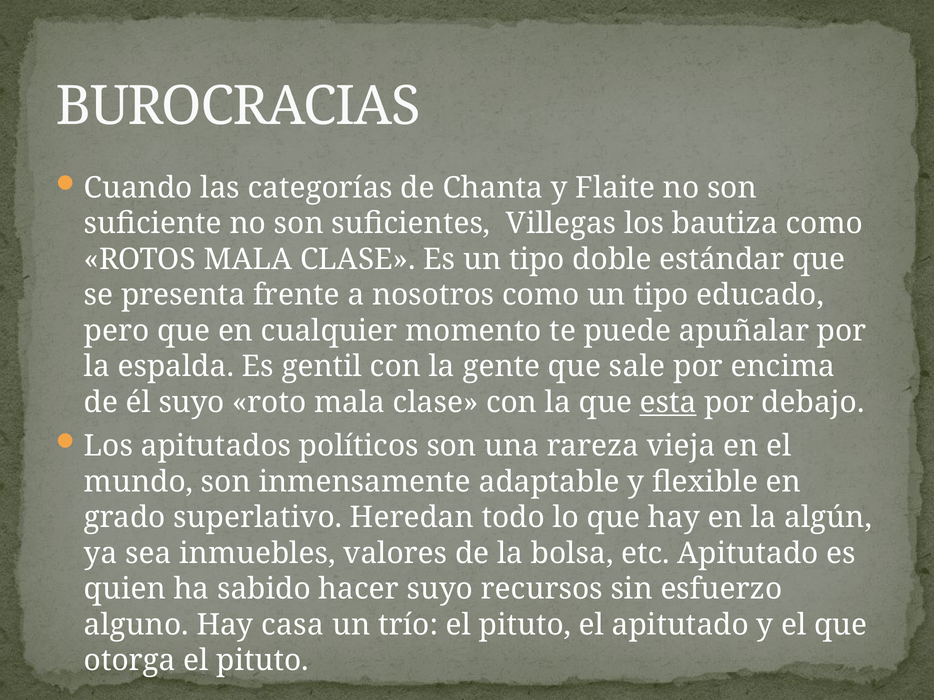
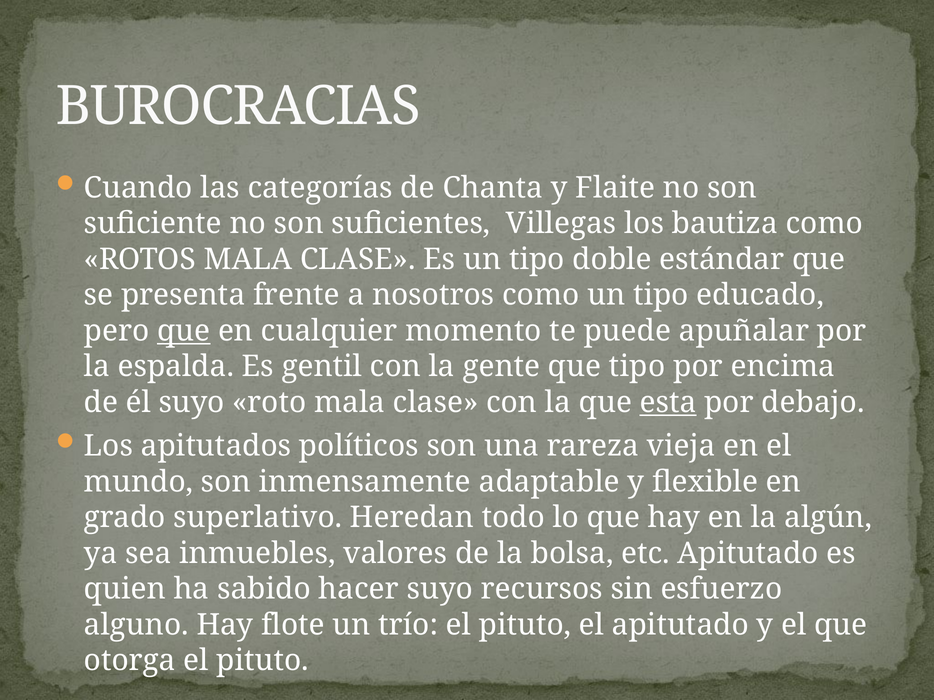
que underline: none -> present (184, 331)
que sale: sale -> tipo (637, 367)
casa: casa -> flote (293, 625)
